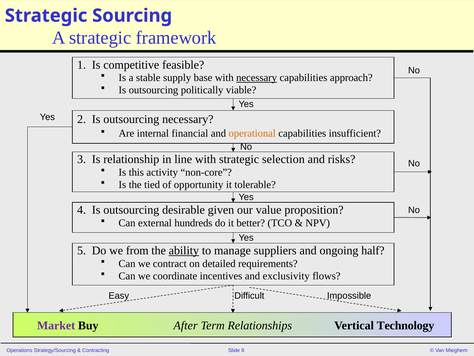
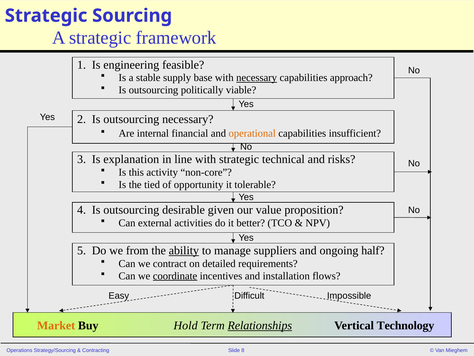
competitive: competitive -> engineering (131, 65)
relationship: relationship -> explanation (131, 159)
selection: selection -> technical (283, 159)
hundreds: hundreds -> activities (193, 223)
coordinate underline: none -> present (175, 275)
exclusivity: exclusivity -> installation (286, 275)
Market colour: purple -> orange (56, 325)
After: After -> Hold (186, 325)
Relationships underline: none -> present (260, 325)
